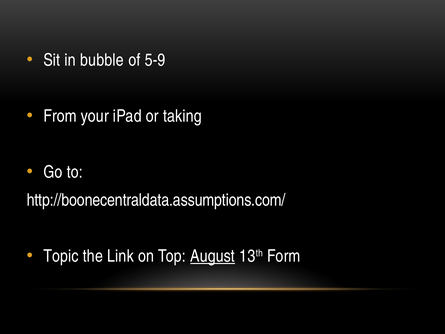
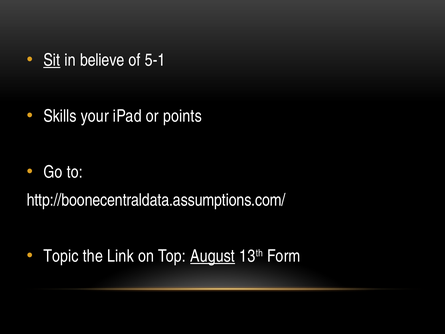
Sit underline: none -> present (52, 60)
bubble: bubble -> believe (102, 60)
5-9: 5-9 -> 5-1 (155, 60)
From: From -> Skills (60, 116)
taking: taking -> points (183, 116)
